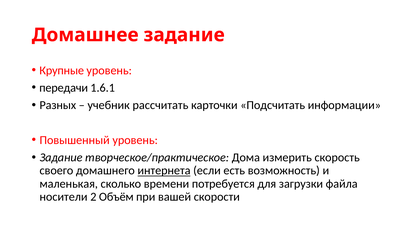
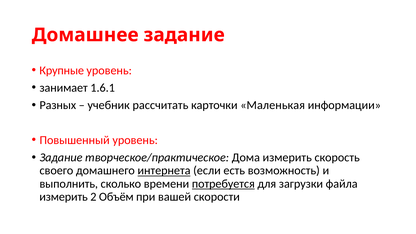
передачи: передачи -> занимает (64, 88)
Подсчитать: Подсчитать -> Маленькая (273, 105)
маленькая: маленькая -> выполнить (69, 184)
потребуется underline: none -> present (223, 184)
носители: носители -> измерить (64, 197)
